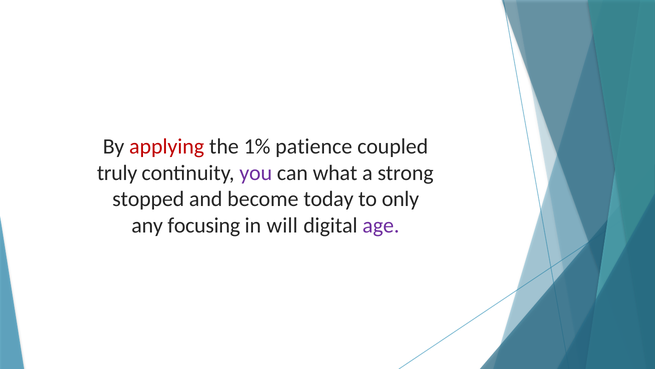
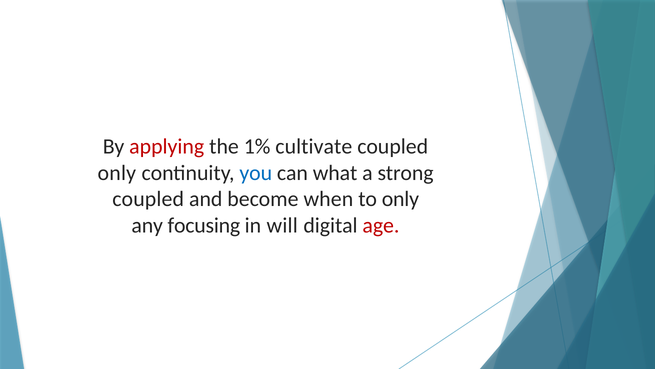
patience: patience -> cultivate (314, 146)
truly: truly -> only (117, 173)
you colour: purple -> blue (256, 173)
stopped: stopped -> coupled (148, 199)
today: today -> when (328, 199)
age colour: purple -> red (381, 225)
